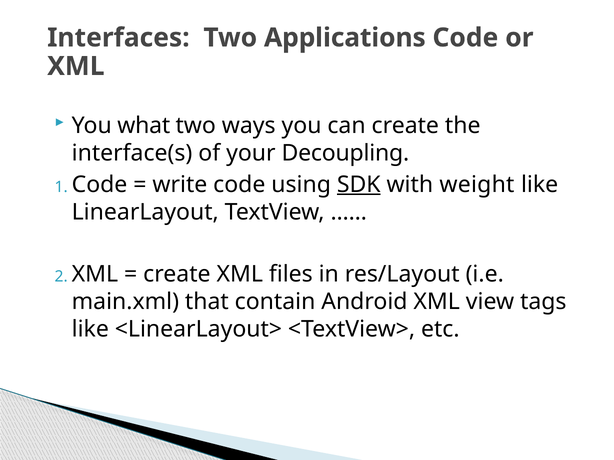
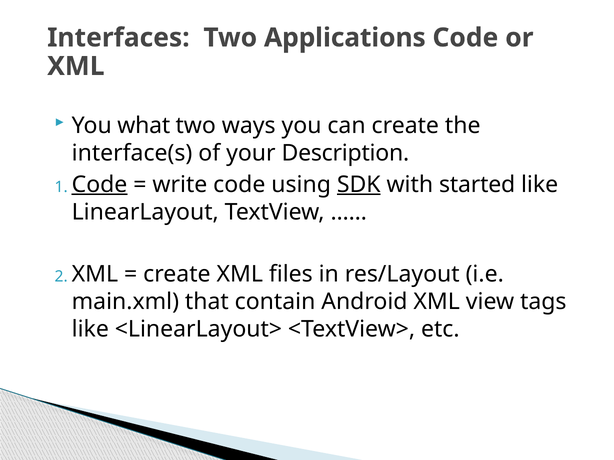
Decoupling: Decoupling -> Description (345, 154)
Code underline: none -> present (100, 185)
weight: weight -> started (477, 185)
